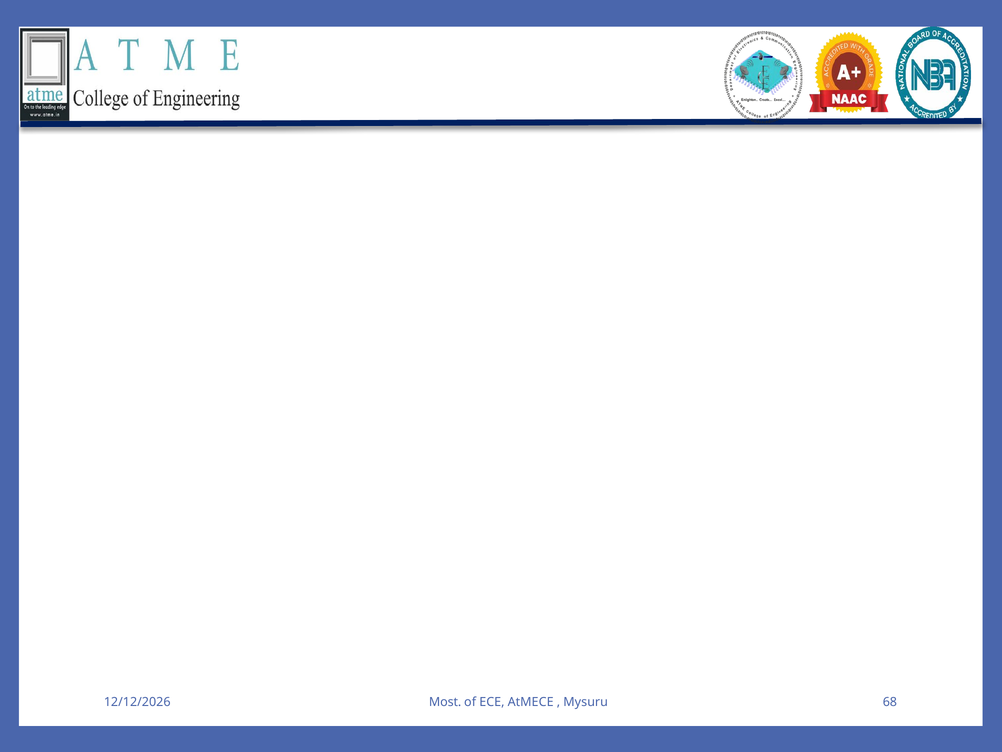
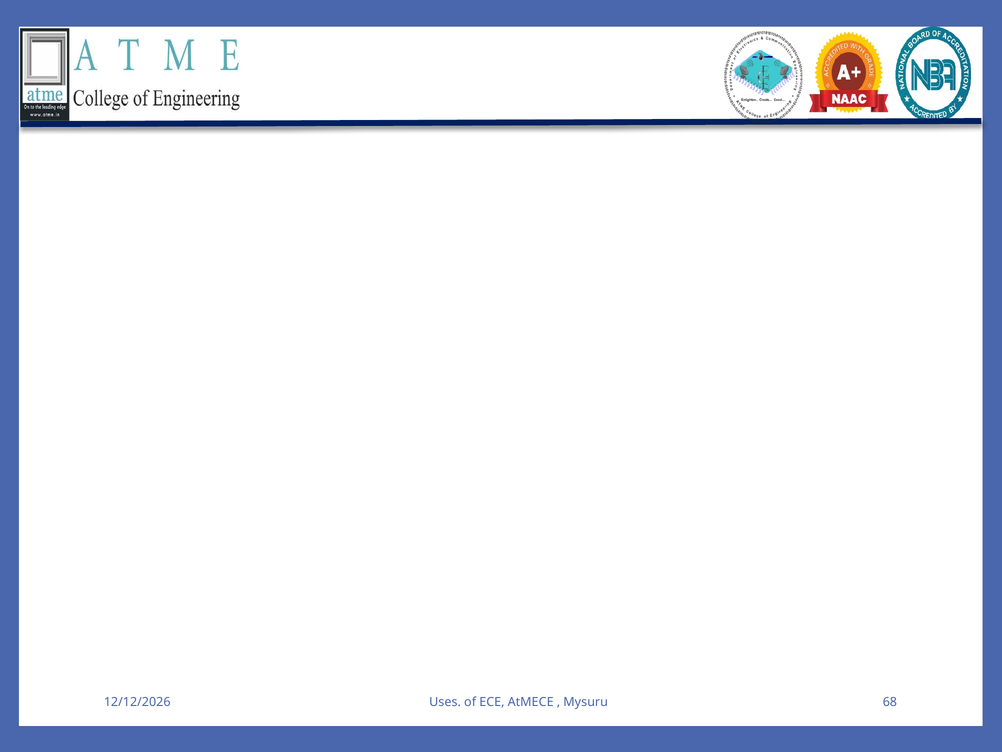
Most: Most -> Uses (445, 702)
